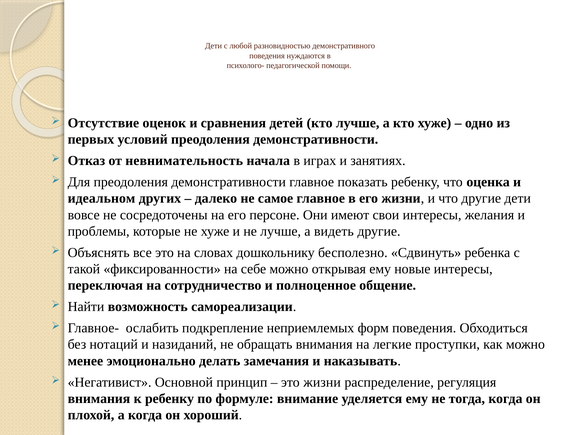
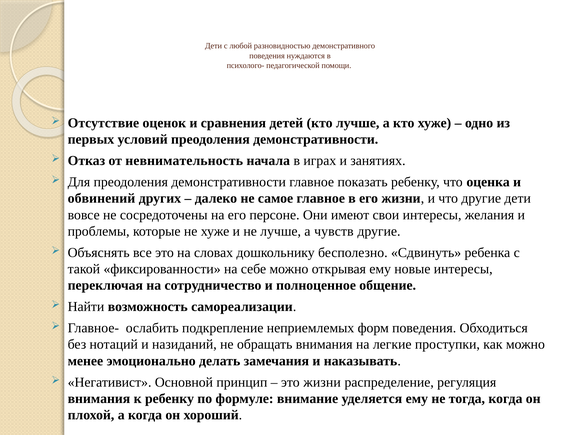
идеальном: идеальном -> обвинений (101, 198)
видеть: видеть -> чувств (334, 231)
